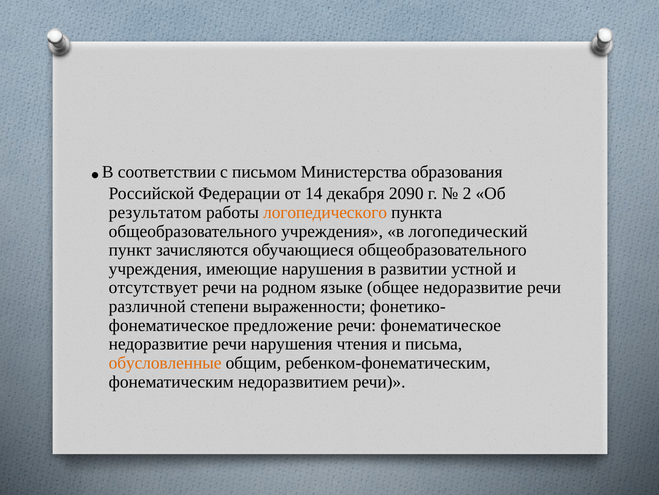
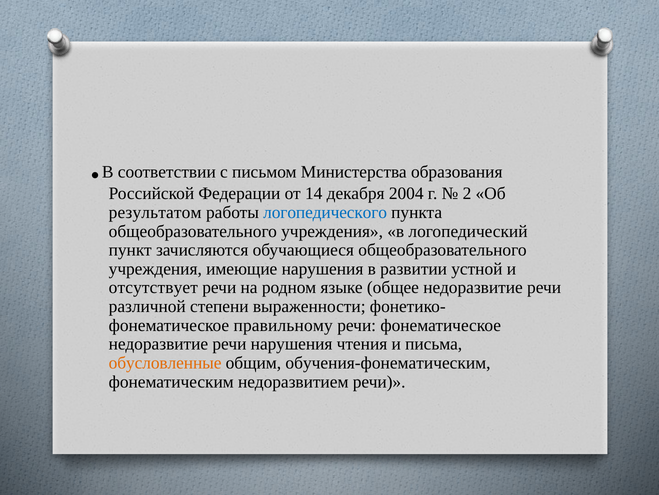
2090: 2090 -> 2004 (406, 193)
логопедического colour: orange -> blue (325, 212)
предложение: предложение -> правильному (283, 325)
ребенком-фонематическим: ребенком-фонематическим -> обучения-фонематическим (388, 362)
